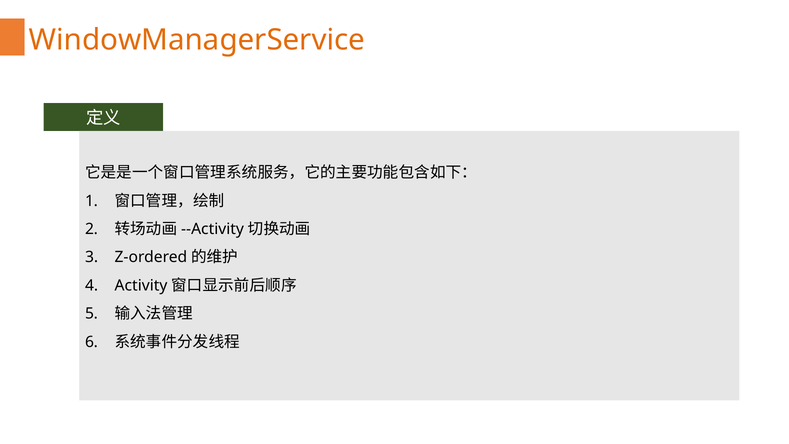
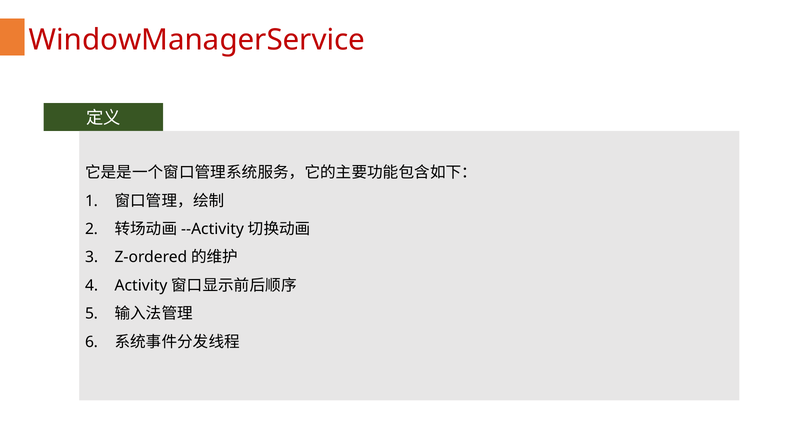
WindowManagerService colour: orange -> red (197, 40)
